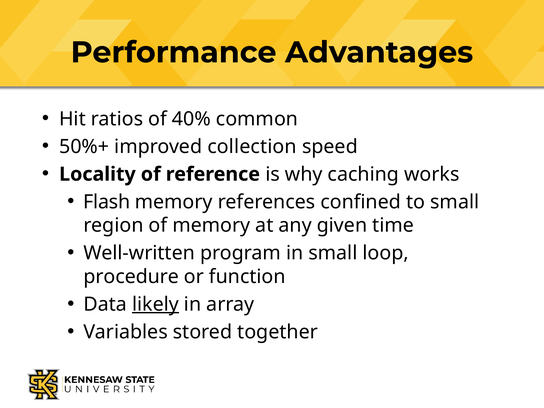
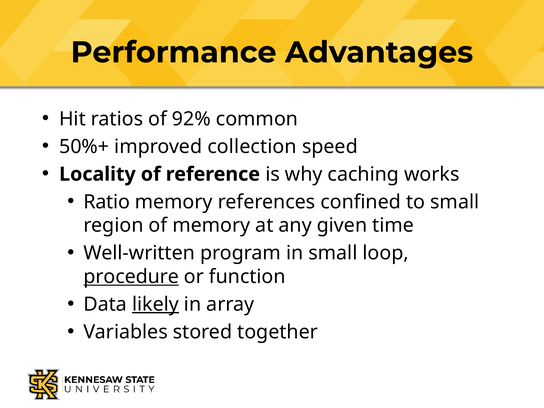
40%: 40% -> 92% (191, 119)
Flash: Flash -> Ratio (107, 202)
procedure underline: none -> present (131, 277)
